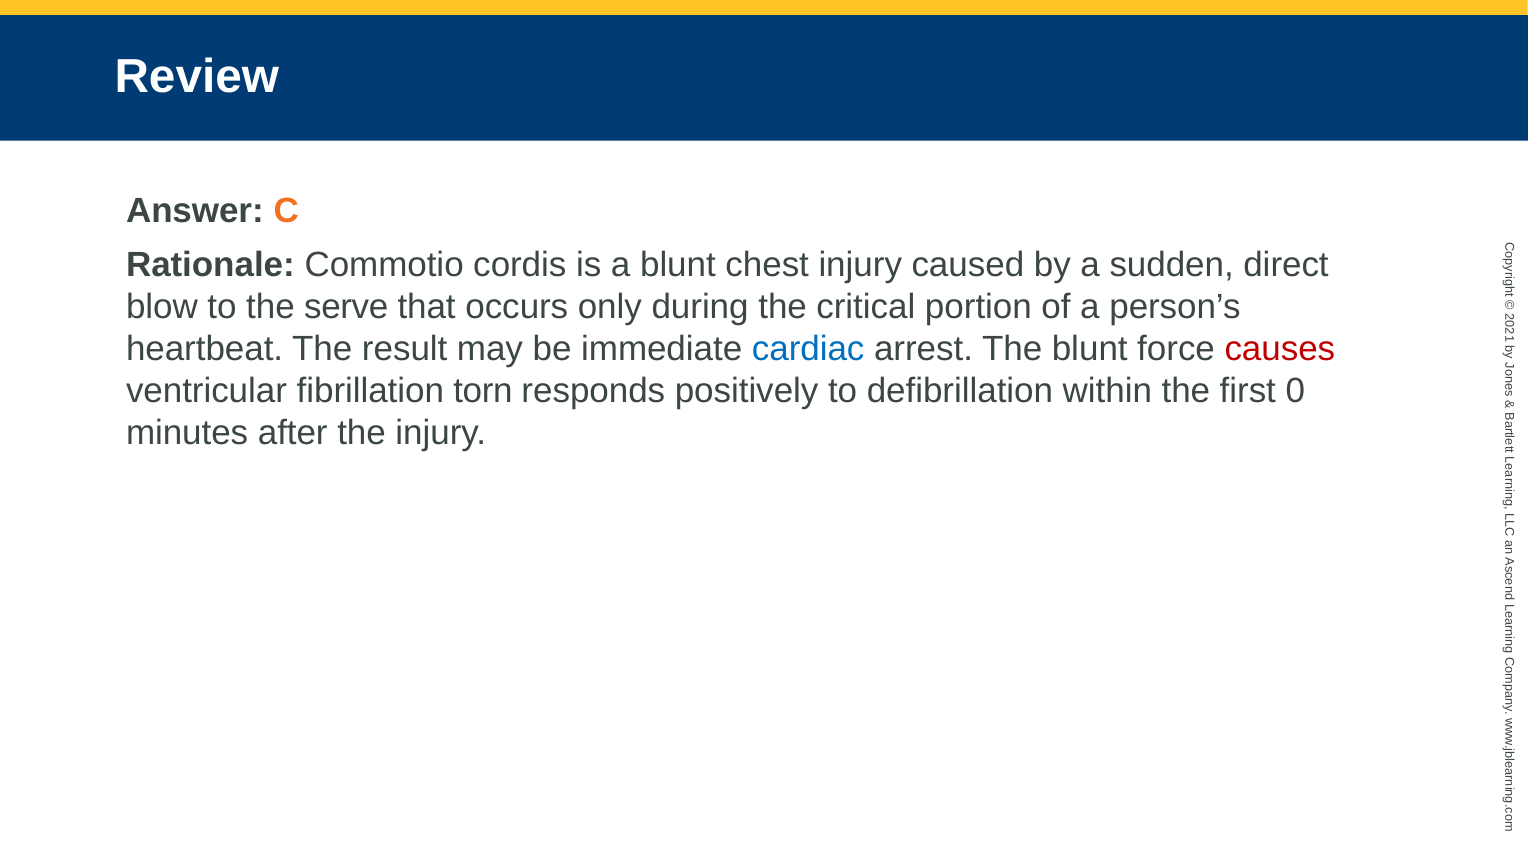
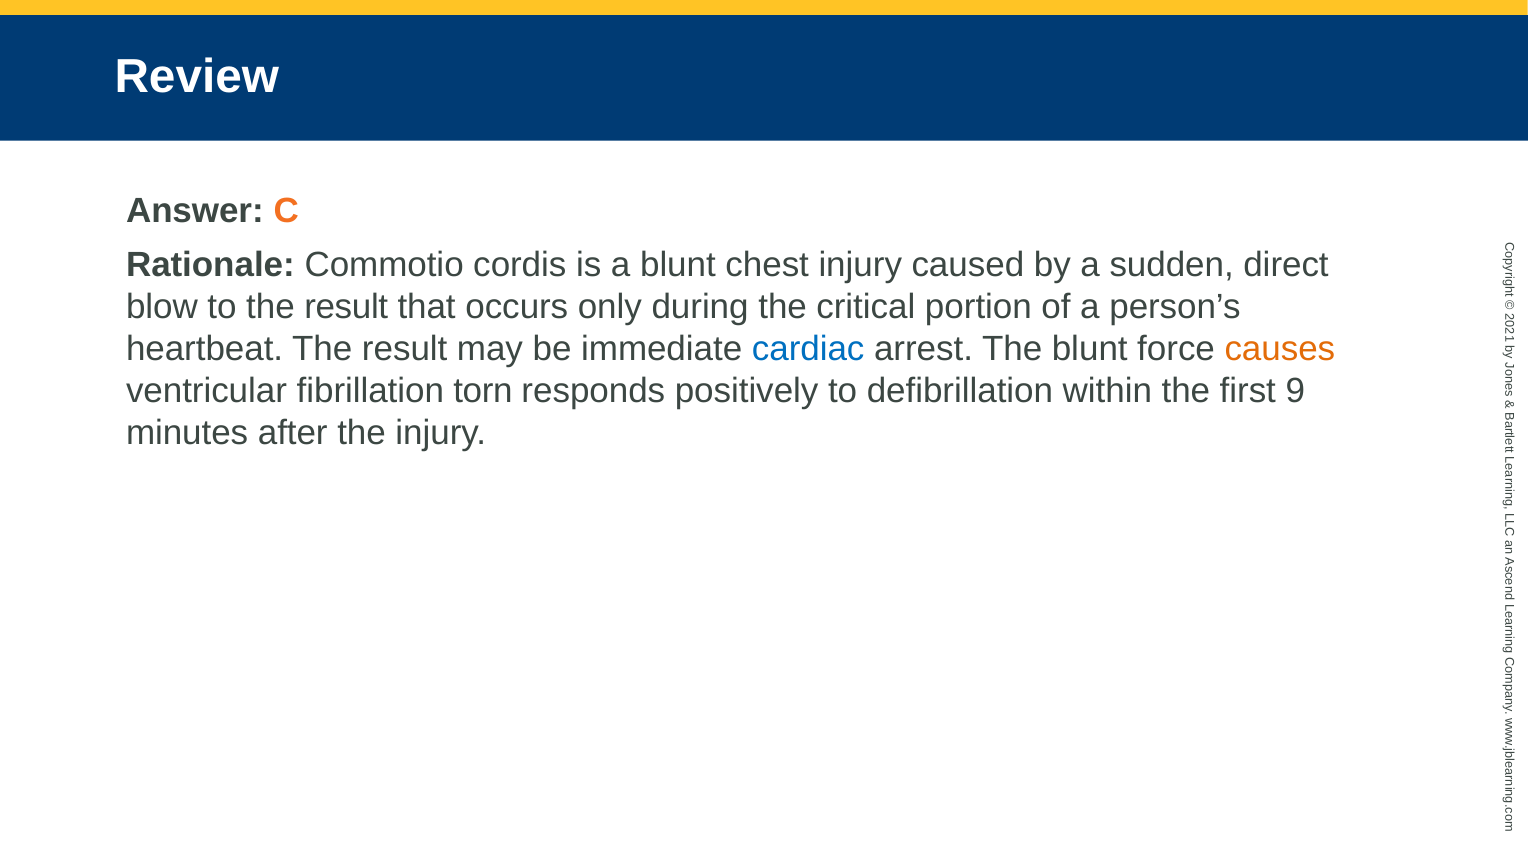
to the serve: serve -> result (346, 307)
causes colour: red -> orange (1280, 349)
first 0: 0 -> 9 (1295, 391)
